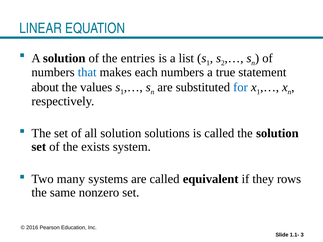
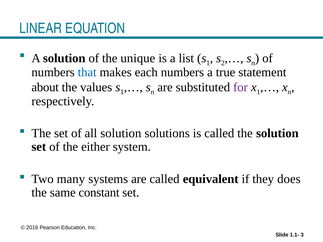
entries: entries -> unique (138, 58)
for colour: blue -> purple (240, 87)
exists: exists -> either (95, 147)
rows: rows -> does (289, 179)
nonzero: nonzero -> constant (99, 193)
